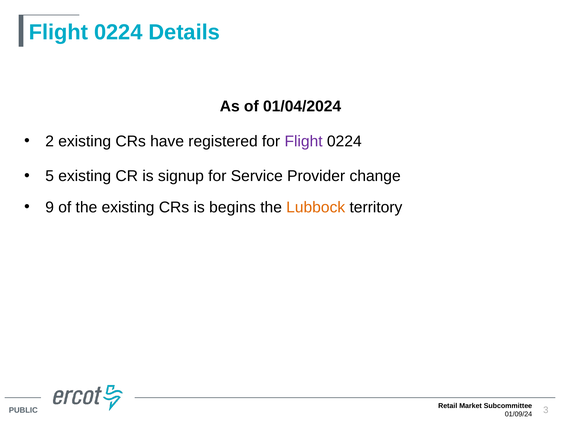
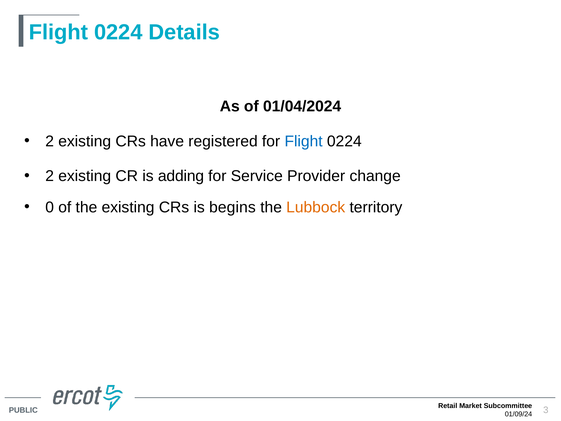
Flight colour: purple -> blue (304, 141)
5: 5 -> 2 (50, 176)
signup: signup -> adding (181, 176)
9: 9 -> 0 (50, 207)
